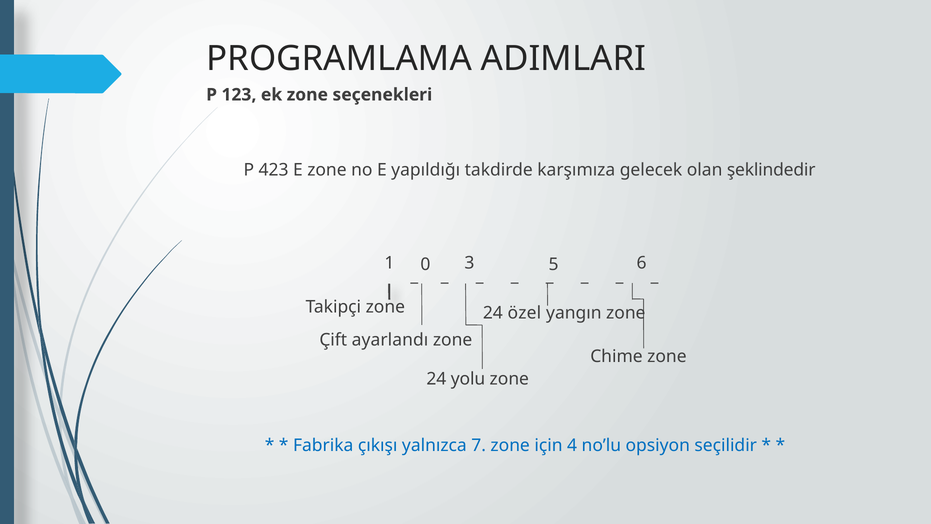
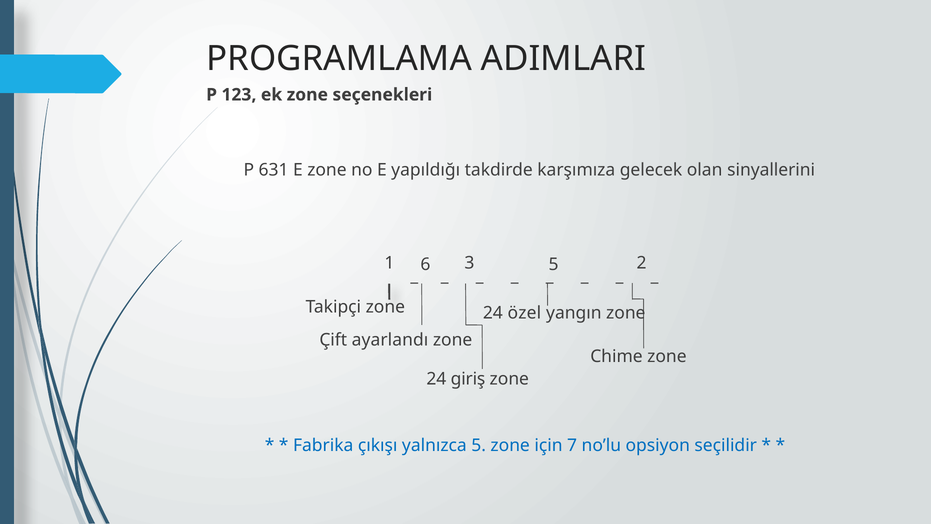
423: 423 -> 631 (274, 170)
şeklindedir: şeklindedir -> sinyallerini (771, 170)
0: 0 -> 6 (425, 264)
6: 6 -> 2 (642, 263)
yolu: yolu -> giriş (468, 379)
yalnızca 7: 7 -> 5 (479, 445)
4: 4 -> 7 (572, 445)
